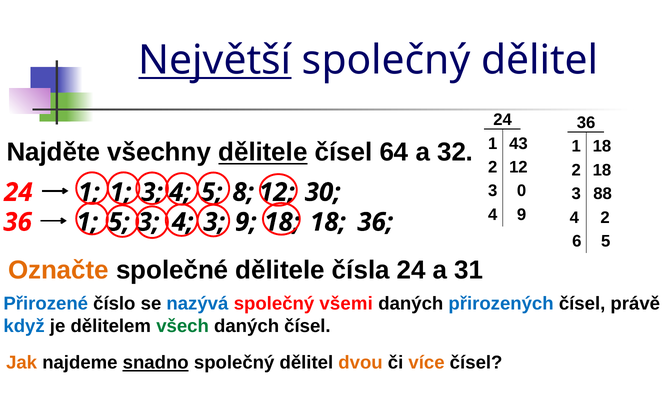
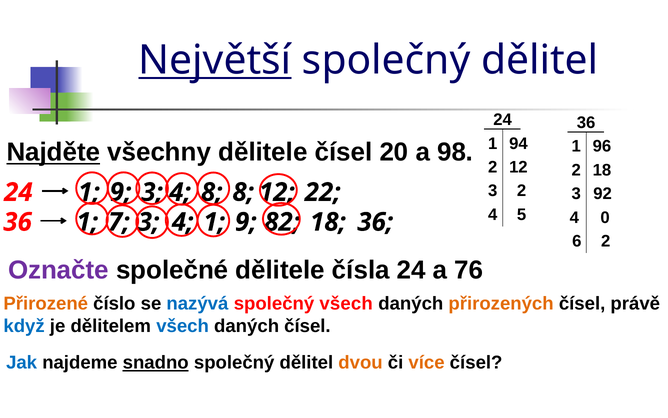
43: 43 -> 94 (518, 143)
1 18: 18 -> 96 (602, 146)
Najděte underline: none -> present (53, 152)
dělitele underline: present -> none (263, 152)
64: 64 -> 20 (394, 152)
32: 32 -> 98 (455, 152)
3 0: 0 -> 2 (522, 191)
88: 88 -> 92 (603, 194)
1: 1 -> 9 (121, 192)
5: 5 -> 8 (212, 192)
30: 30 -> 22 (323, 192)
4 9: 9 -> 5 (522, 214)
4 2: 2 -> 0 (605, 217)
1 5: 5 -> 7 (119, 222)
4 3: 3 -> 1 (214, 222)
9 18: 18 -> 82 (282, 222)
6 5: 5 -> 2 (606, 241)
Označte colour: orange -> purple (58, 270)
31: 31 -> 76 (469, 270)
Přirozené colour: blue -> orange (46, 303)
společný všemi: všemi -> všech (346, 303)
přirozených colour: blue -> orange (501, 303)
všech colour: green -> blue (183, 326)
Jak colour: orange -> blue (22, 362)
